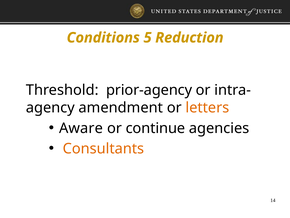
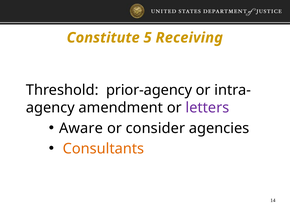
Conditions: Conditions -> Constitute (103, 38)
Reduction: Reduction -> Receiving (189, 38)
letters colour: orange -> purple (207, 107)
continue: continue -> consider (155, 128)
